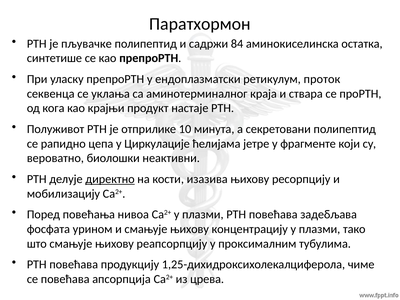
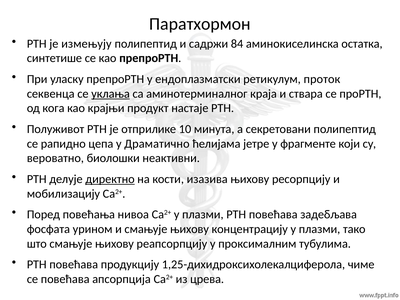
пљувачке: пљувачке -> измењују (86, 44)
уклања underline: none -> present (111, 94)
Циркулације: Циркулације -> Драматично (157, 144)
